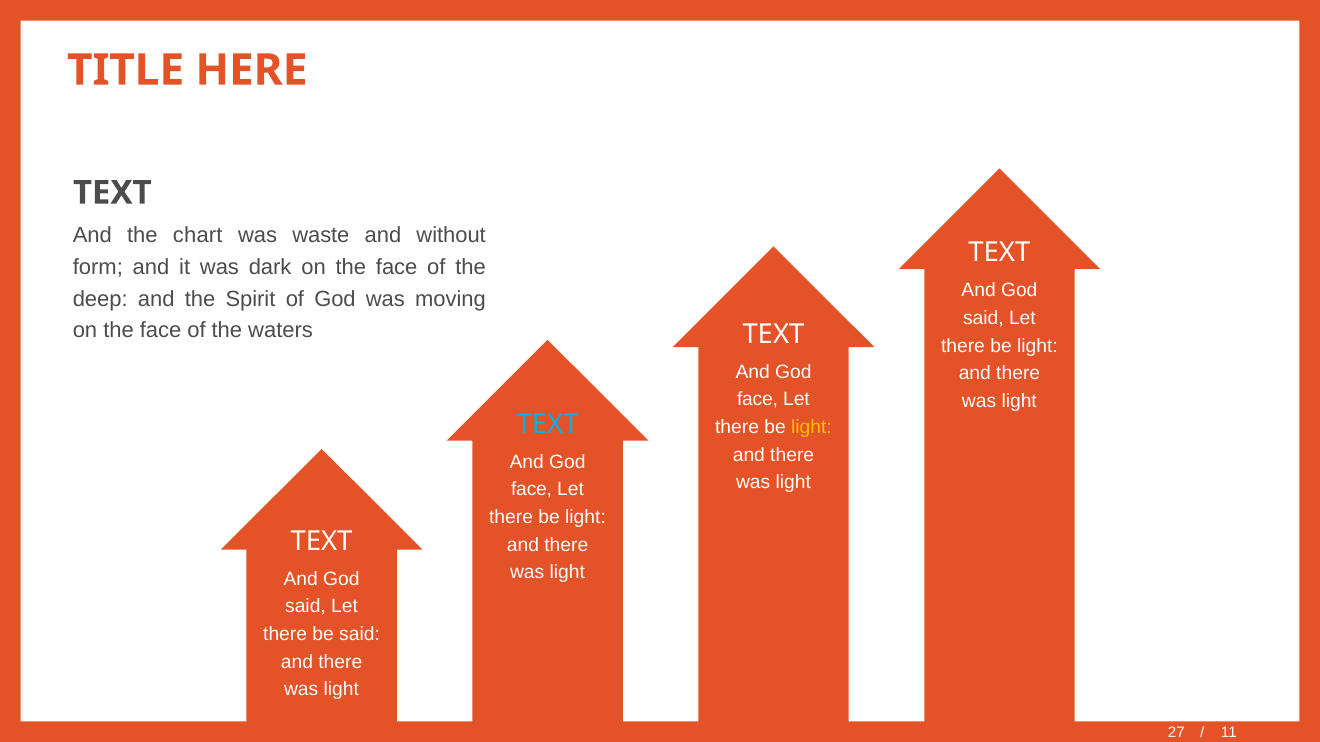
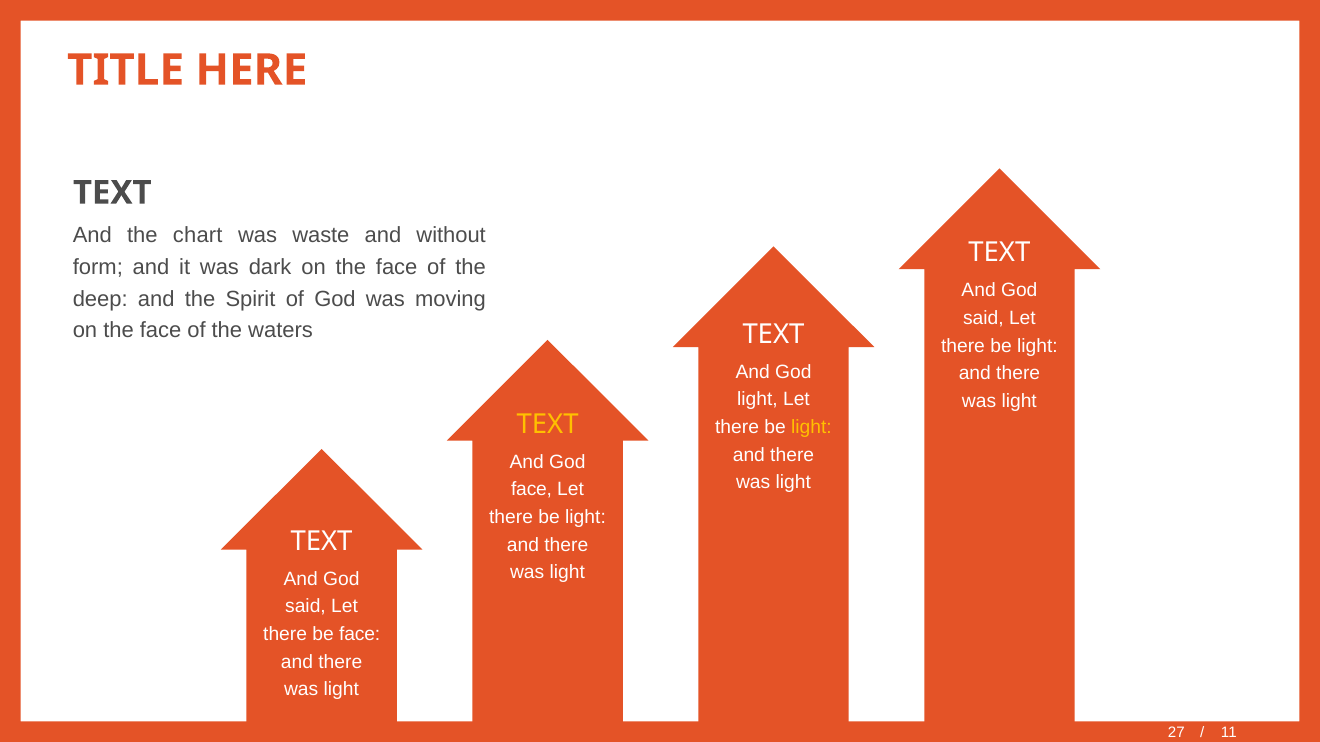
face: face -> light (757, 400)
TEXT colour: light blue -> yellow (548, 425)
be said: said -> face (360, 634)
